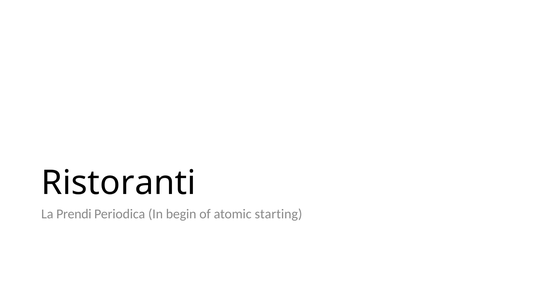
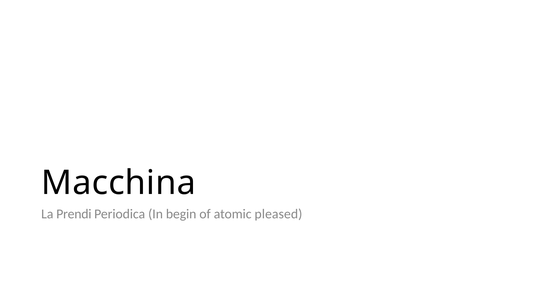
Ristoranti: Ristoranti -> Macchina (118, 183)
starting: starting -> pleased (278, 214)
